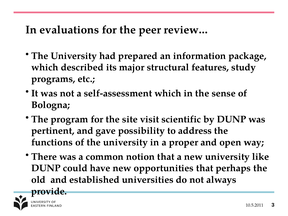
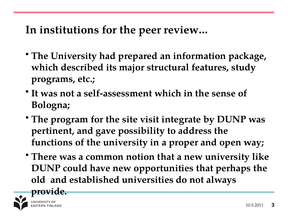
evaluations: evaluations -> institutions (69, 30)
scientific: scientific -> integrate (181, 119)
